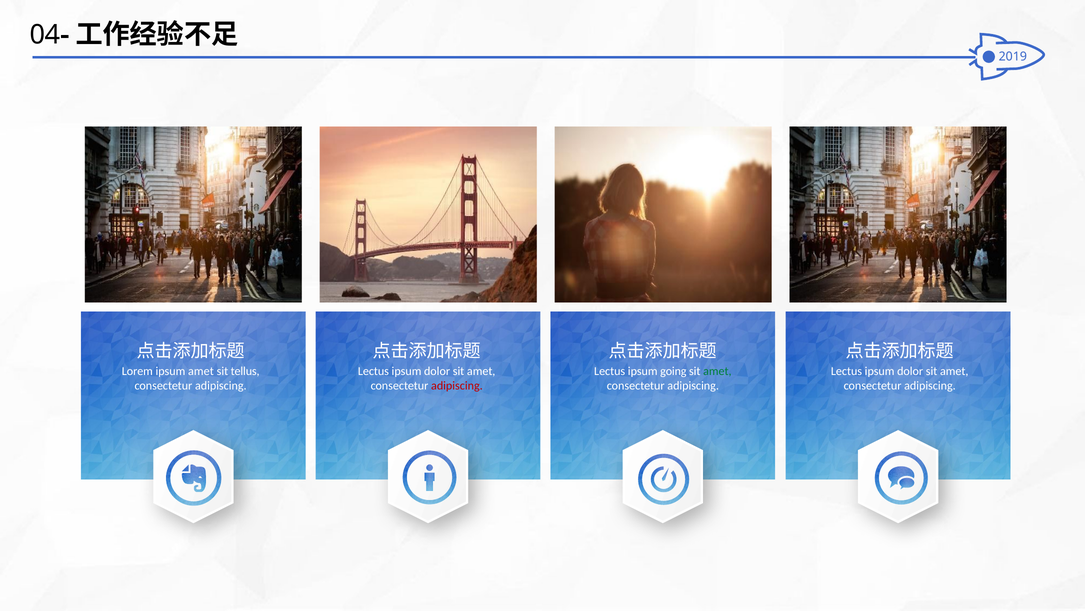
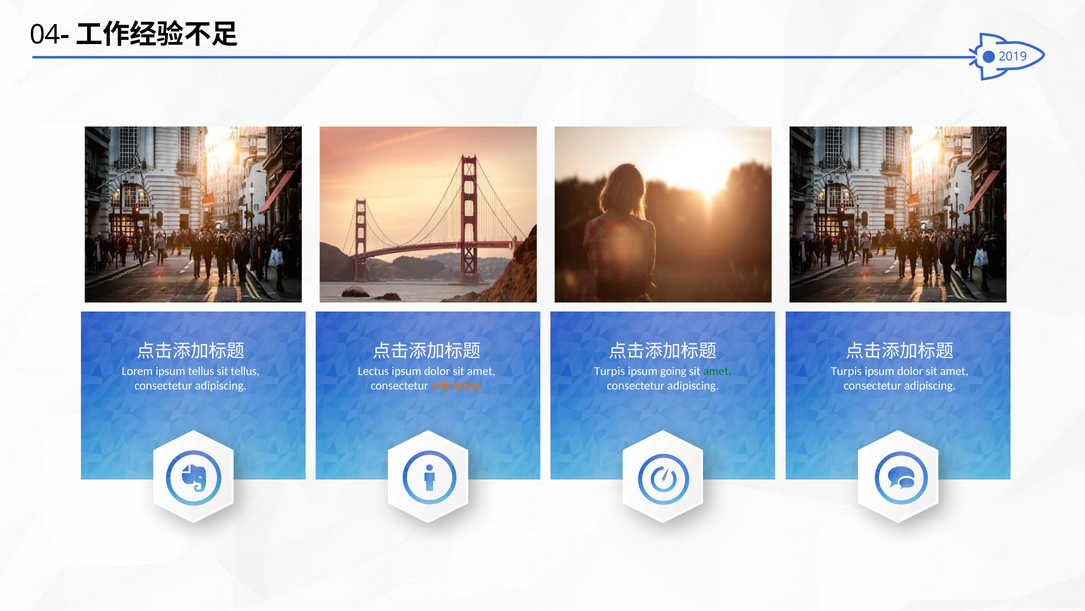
ipsum amet: amet -> tellus (201, 371)
Lectus: Lectus -> Turpis (610, 371)
Lectus: Lectus -> Turpis (846, 371)
adipiscing colour: red -> orange (457, 385)
